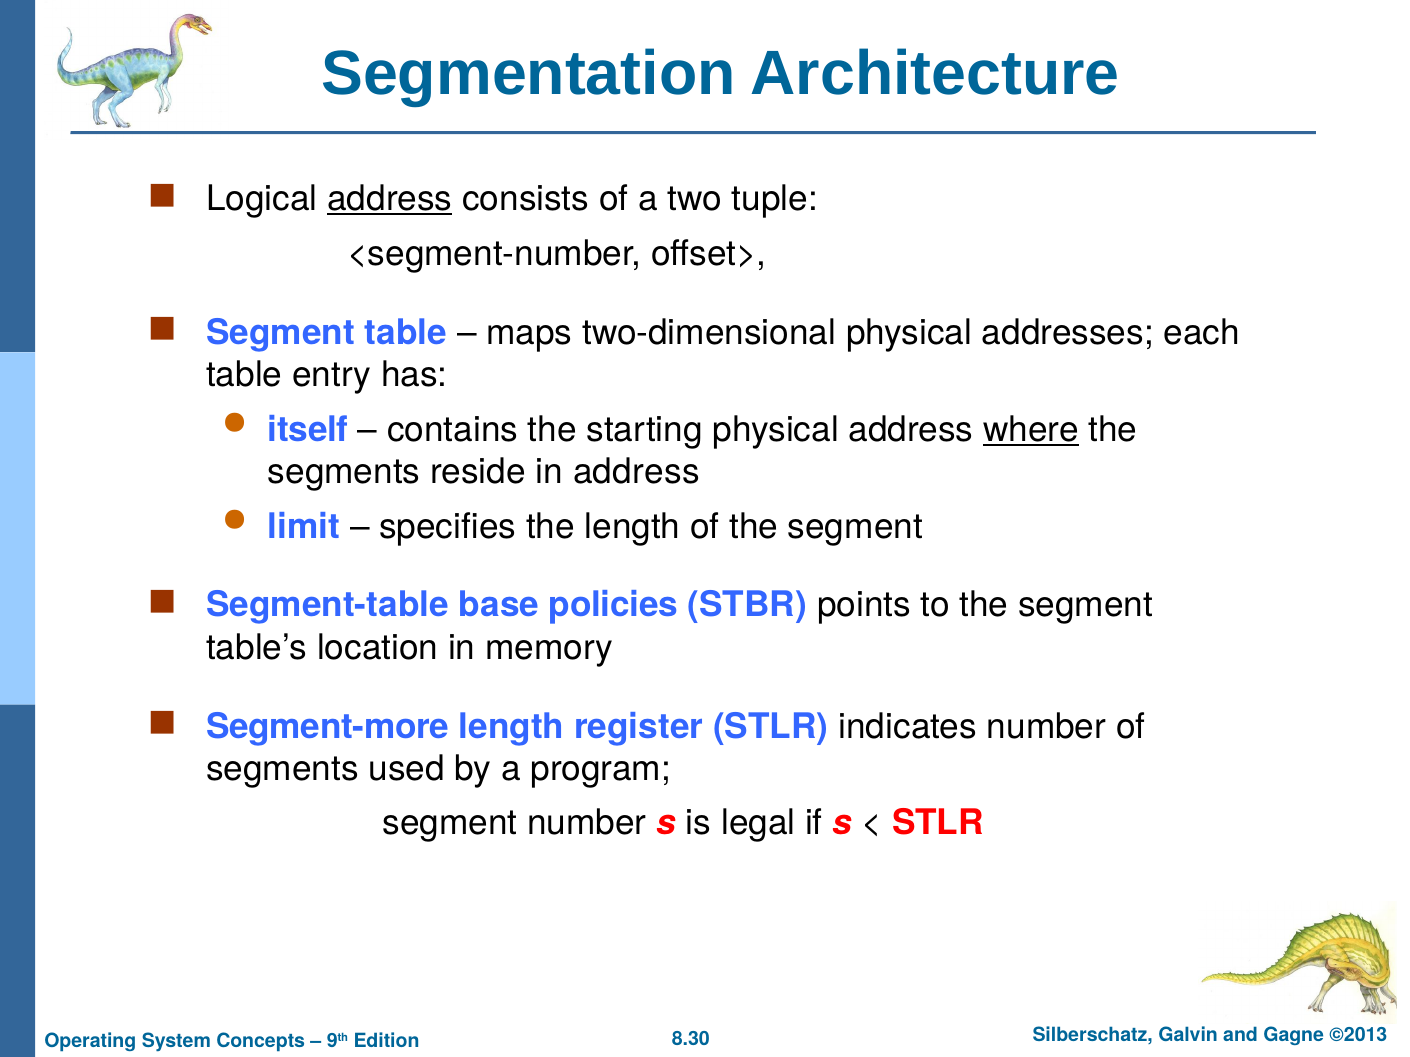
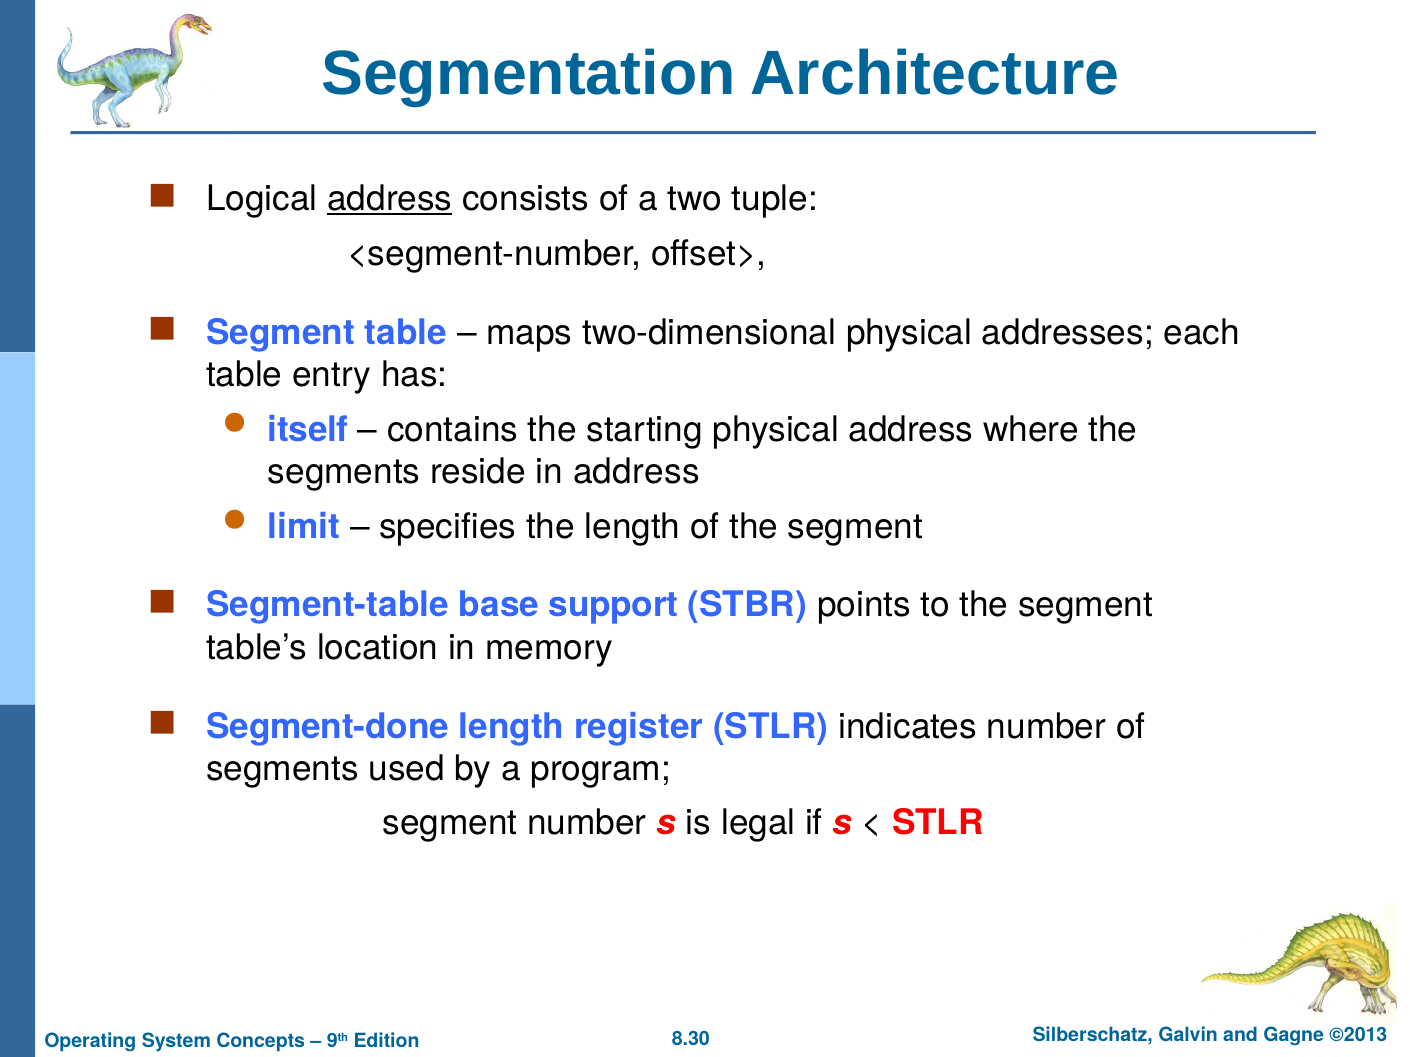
where underline: present -> none (1031, 430)
policies: policies -> support (614, 606)
Segment-more: Segment-more -> Segment-done (328, 727)
